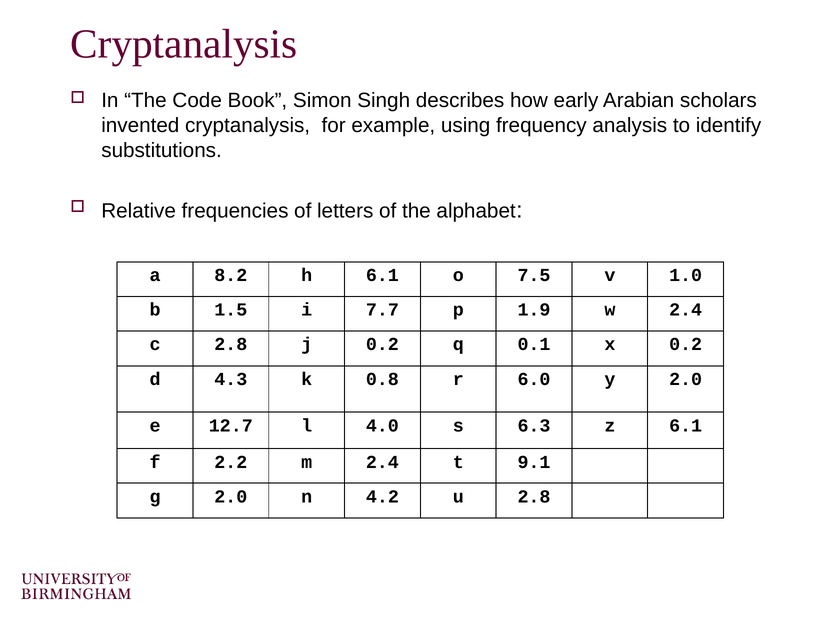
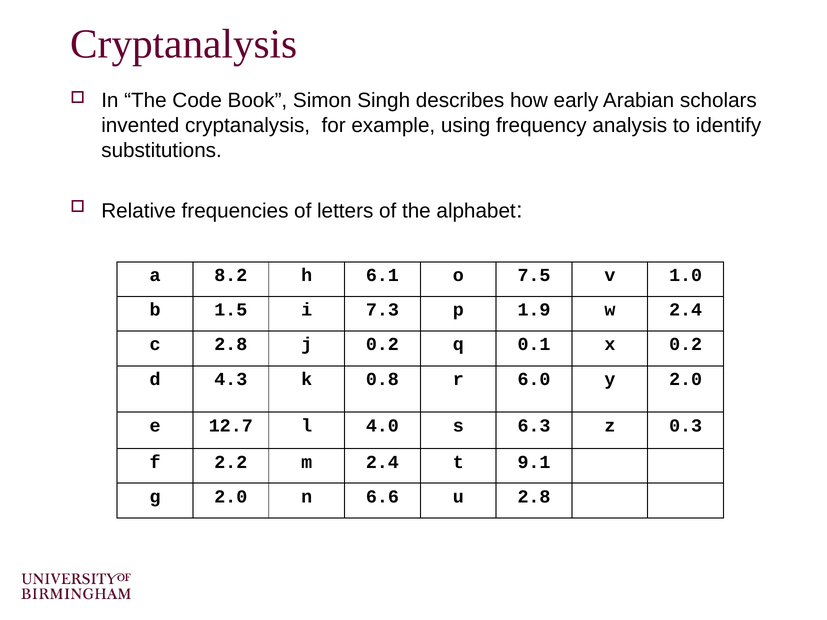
7.7: 7.7 -> 7.3 (382, 310)
z 6.1: 6.1 -> 0.3 (686, 426)
4.2: 4.2 -> 6.6 (382, 497)
